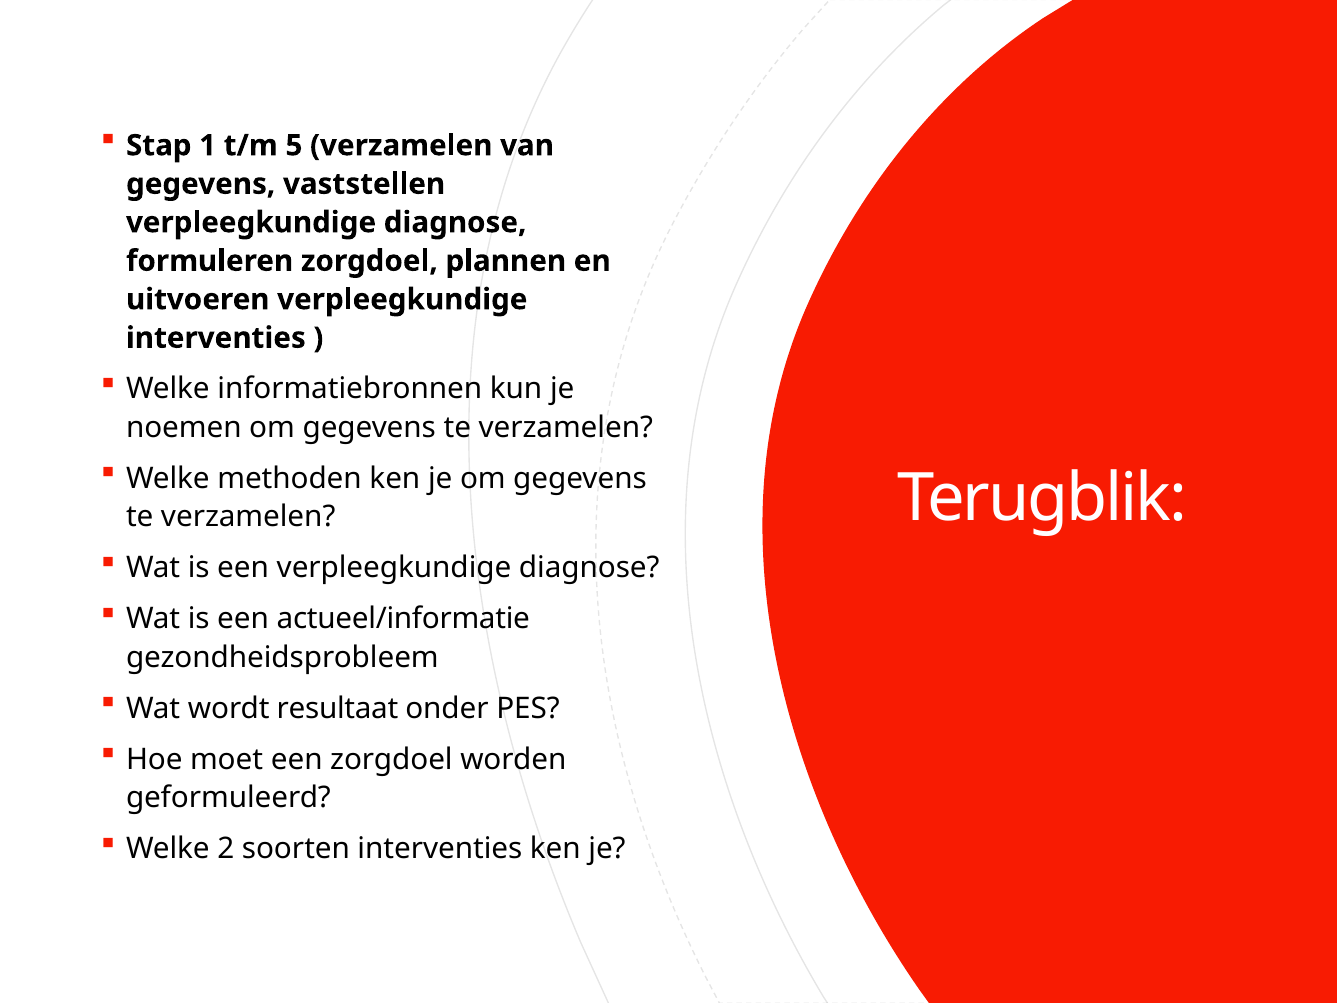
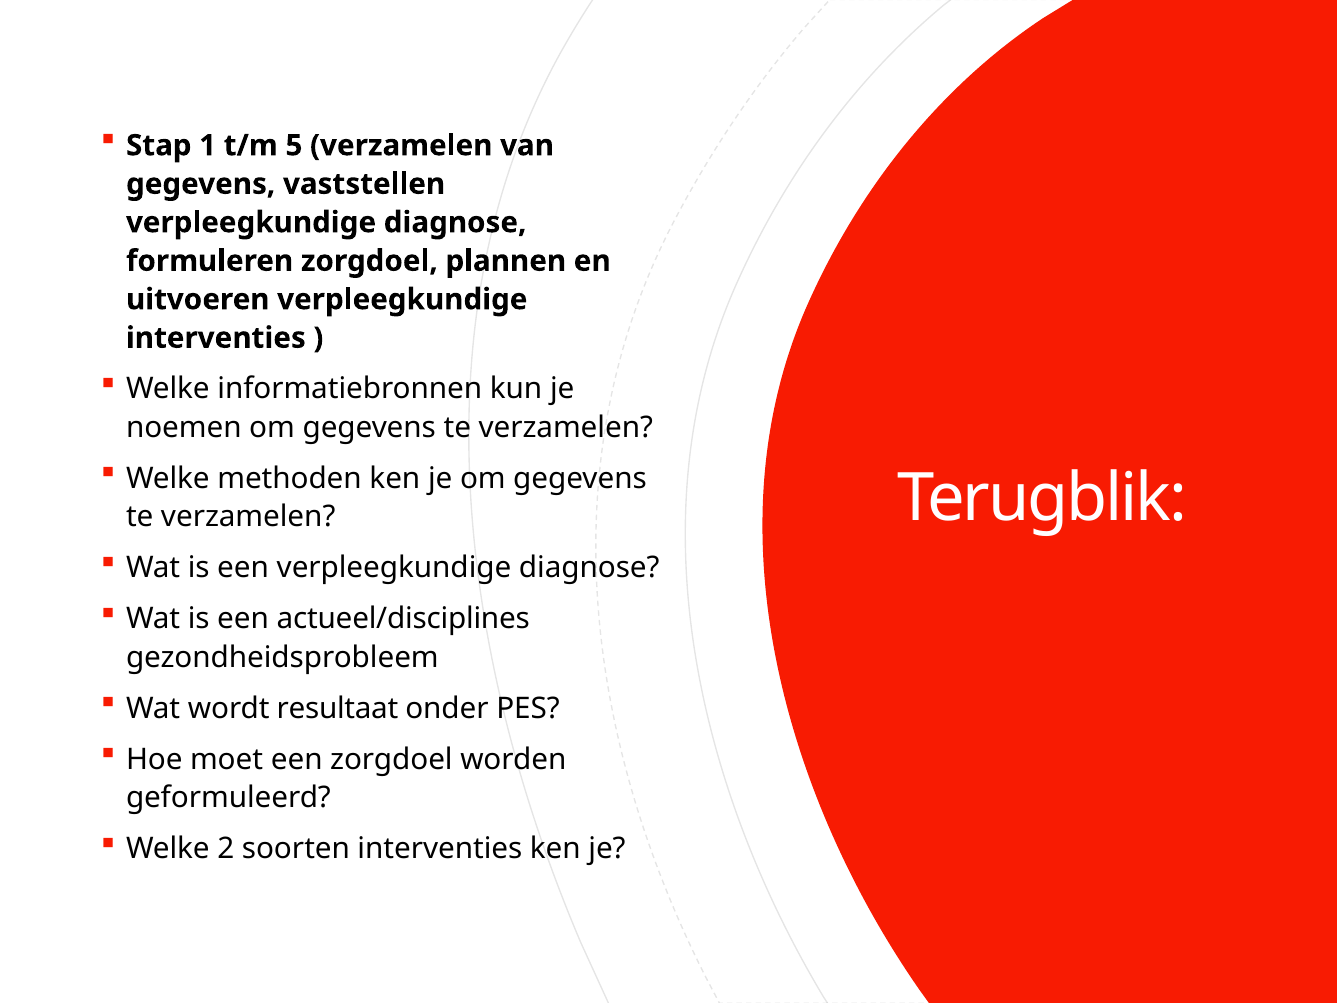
actueel/informatie: actueel/informatie -> actueel/disciplines (403, 619)
